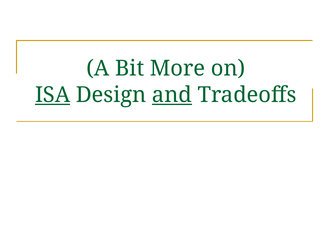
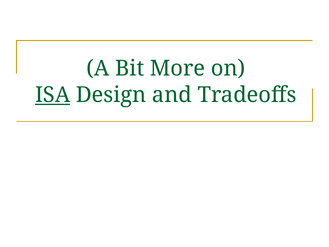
and underline: present -> none (172, 95)
